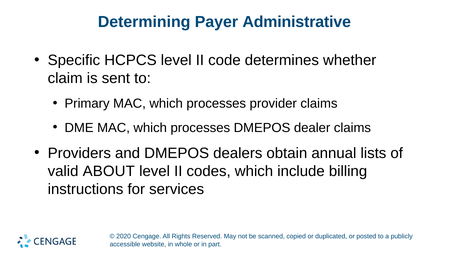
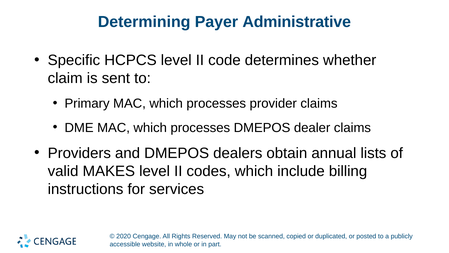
ABOUT: ABOUT -> MAKES (109, 171)
